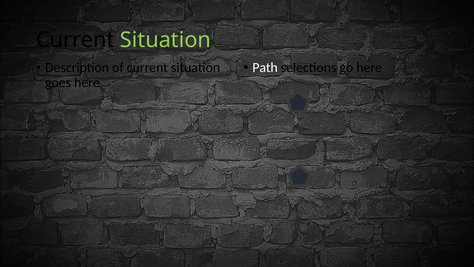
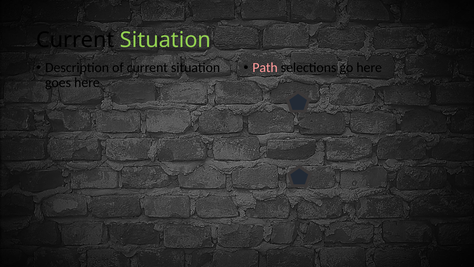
Path colour: white -> pink (265, 68)
